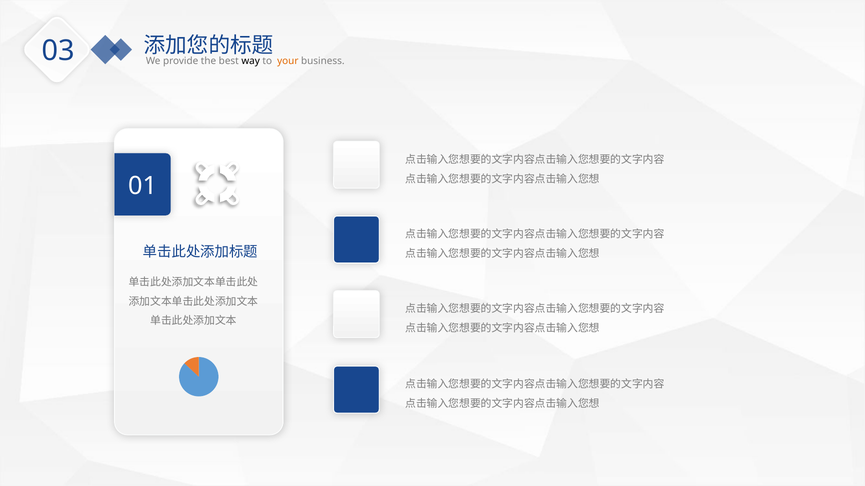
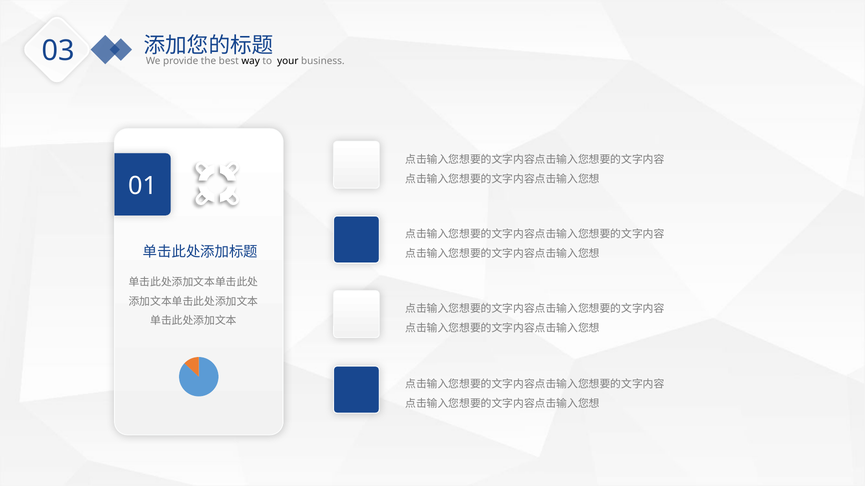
your colour: orange -> black (288, 61)
